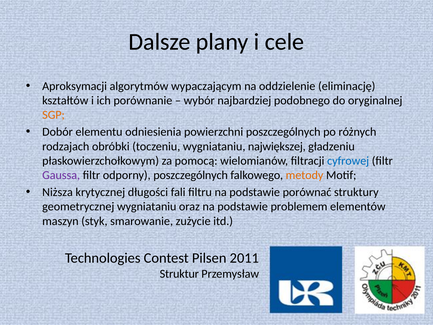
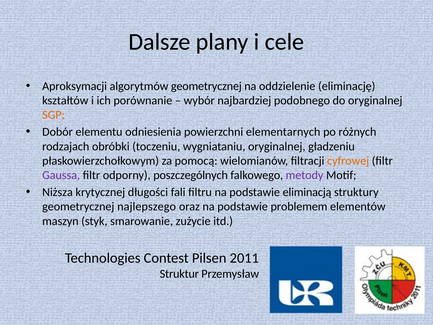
algorytmów wypaczającym: wypaczającym -> geometrycznej (206, 86)
powierzchni poszczególnych: poszczególnych -> elementarnych (283, 132)
wygniataniu największej: największej -> oryginalnej (277, 146)
cyfrowej colour: blue -> orange (348, 161)
metody colour: orange -> purple (305, 175)
porównać: porównać -> eliminacją (307, 192)
geometrycznej wygniataniu: wygniataniu -> najlepszego (147, 206)
